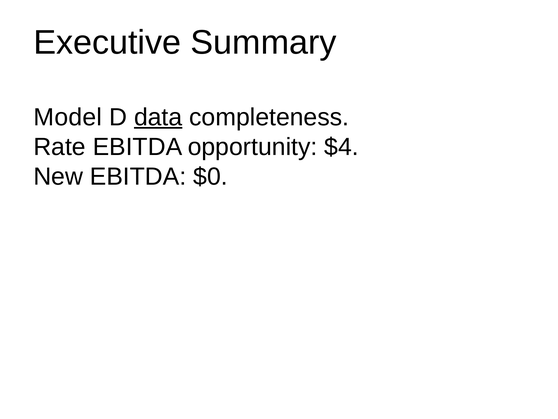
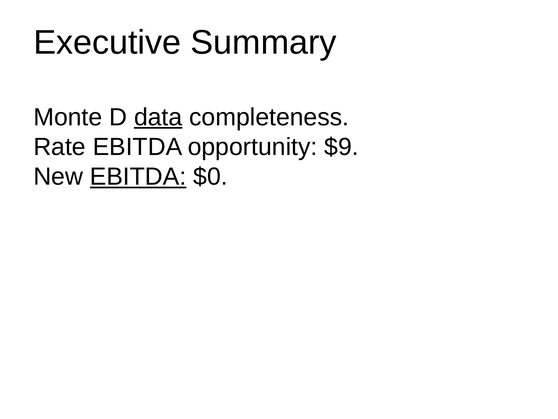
Model: Model -> Monte (68, 117)
$4: $4 -> $9 (341, 147)
EBITDA underline: none -> present (138, 177)
